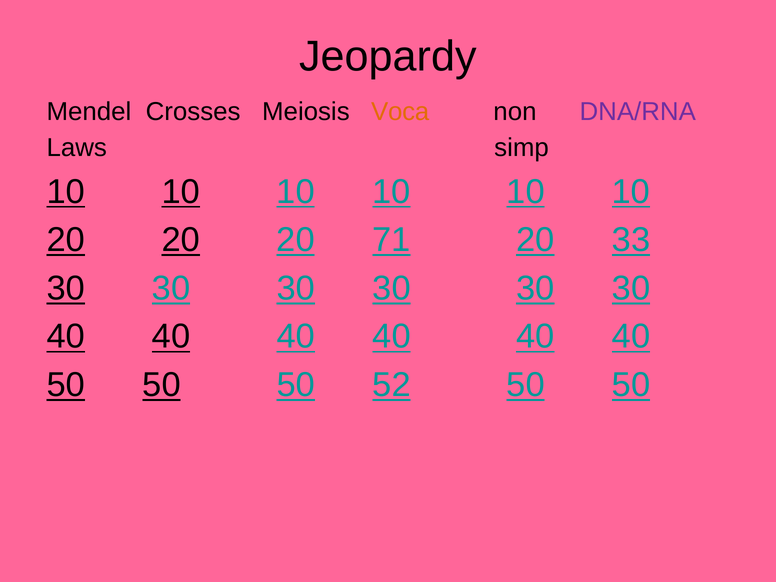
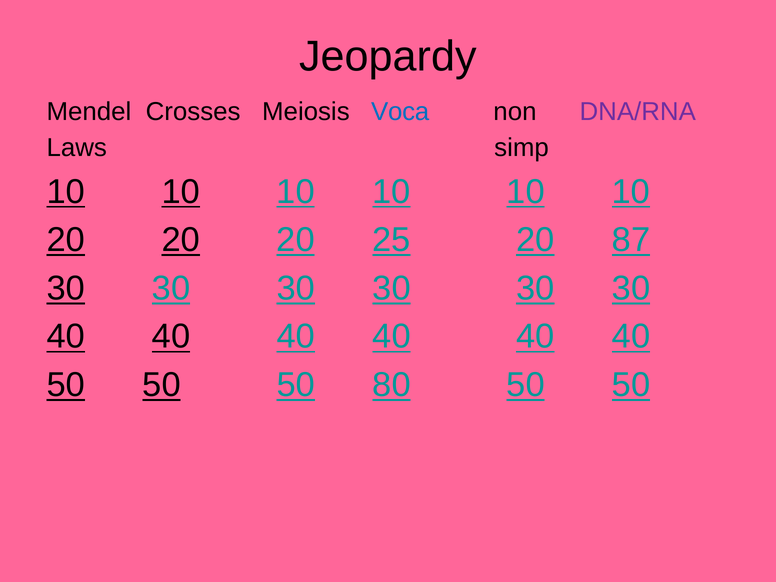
Voca colour: orange -> blue (400, 112)
71: 71 -> 25 (391, 240)
33: 33 -> 87 (631, 240)
52: 52 -> 80 (392, 385)
